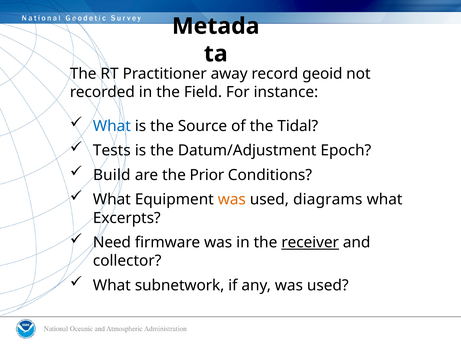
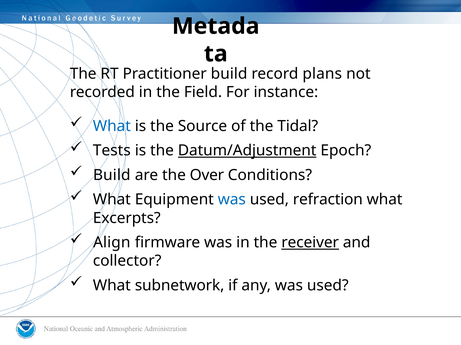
Practitioner away: away -> build (229, 74)
geoid: geoid -> plans (322, 74)
Datum/Adjustment underline: none -> present (247, 151)
Prior: Prior -> Over (207, 175)
was colour: orange -> blue (232, 200)
diagrams: diagrams -> refraction (328, 200)
Need: Need -> Align (112, 243)
